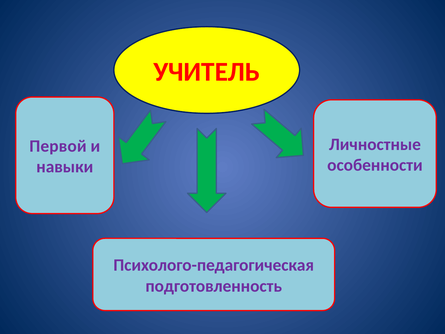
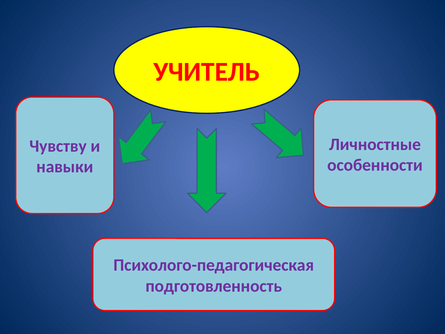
Первой: Первой -> Чувству (58, 146)
